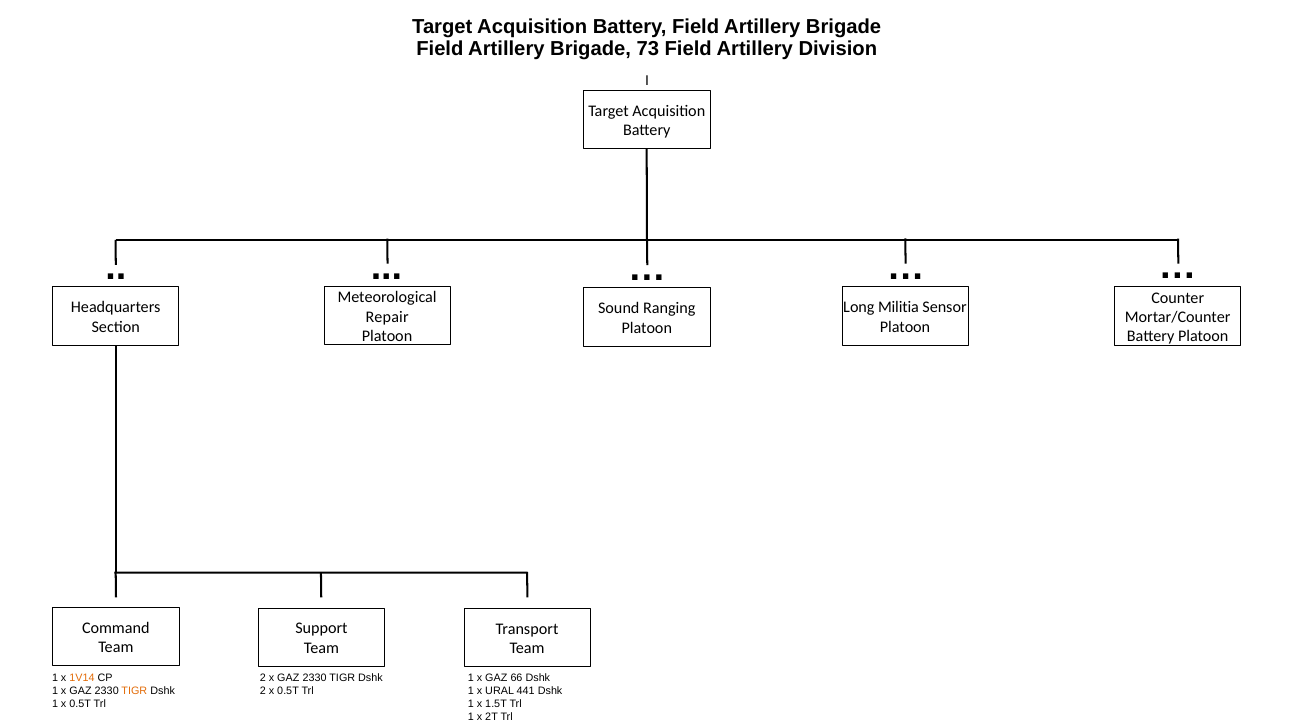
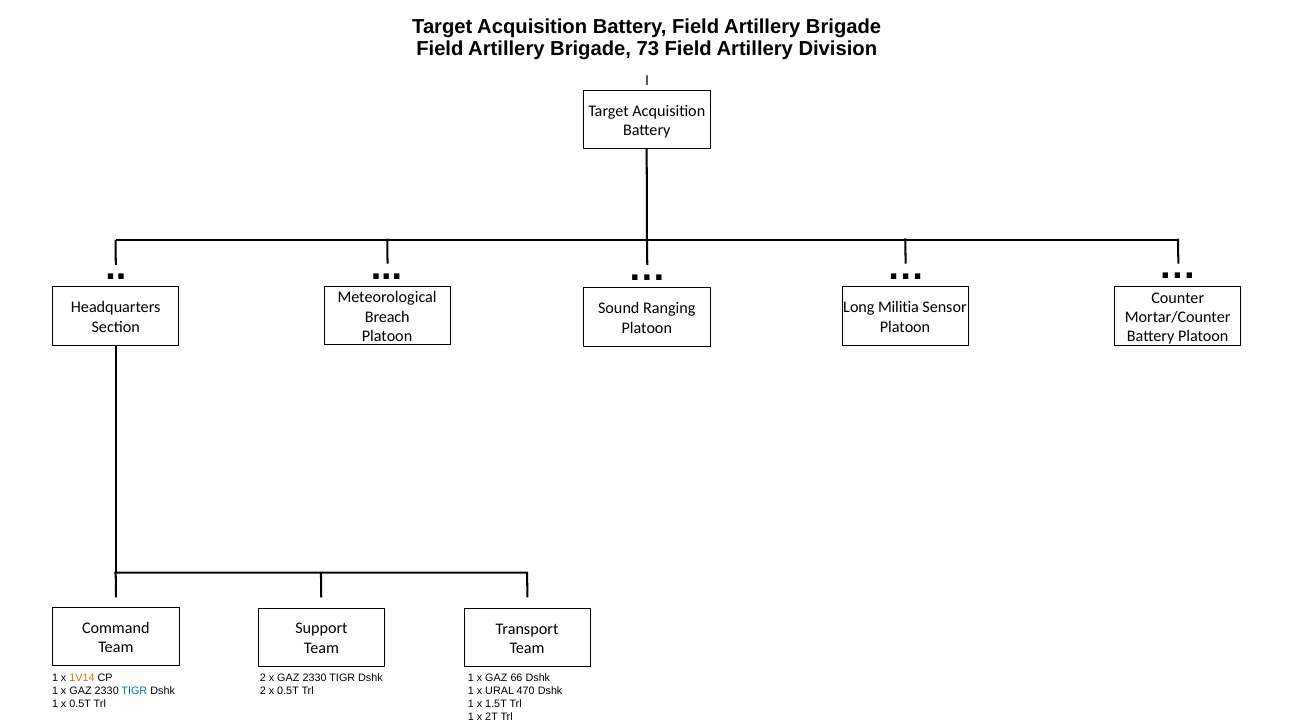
Repair: Repair -> Breach (387, 317)
TIGR colour: orange -> blue (134, 691)
441: 441 -> 470 (526, 691)
